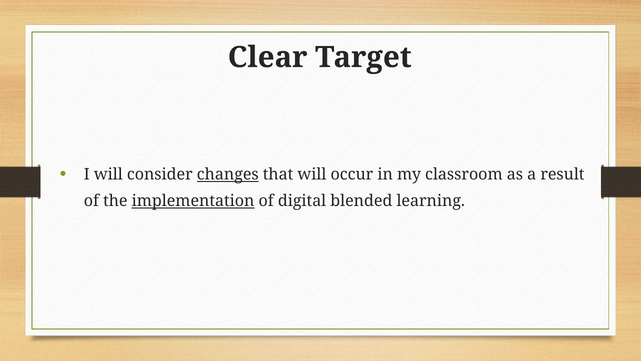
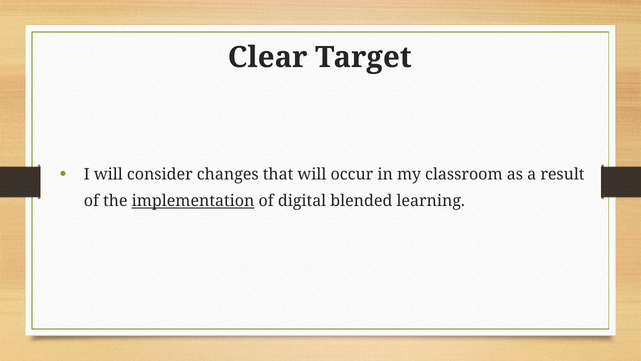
changes underline: present -> none (228, 174)
